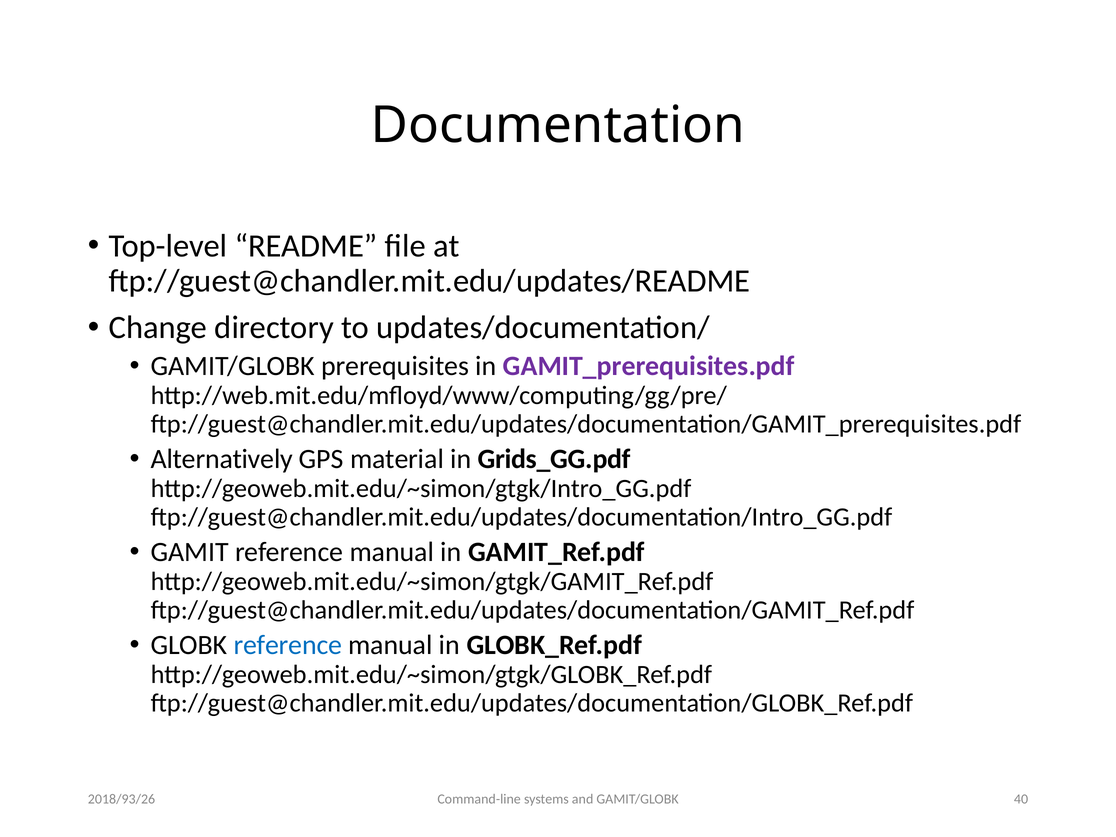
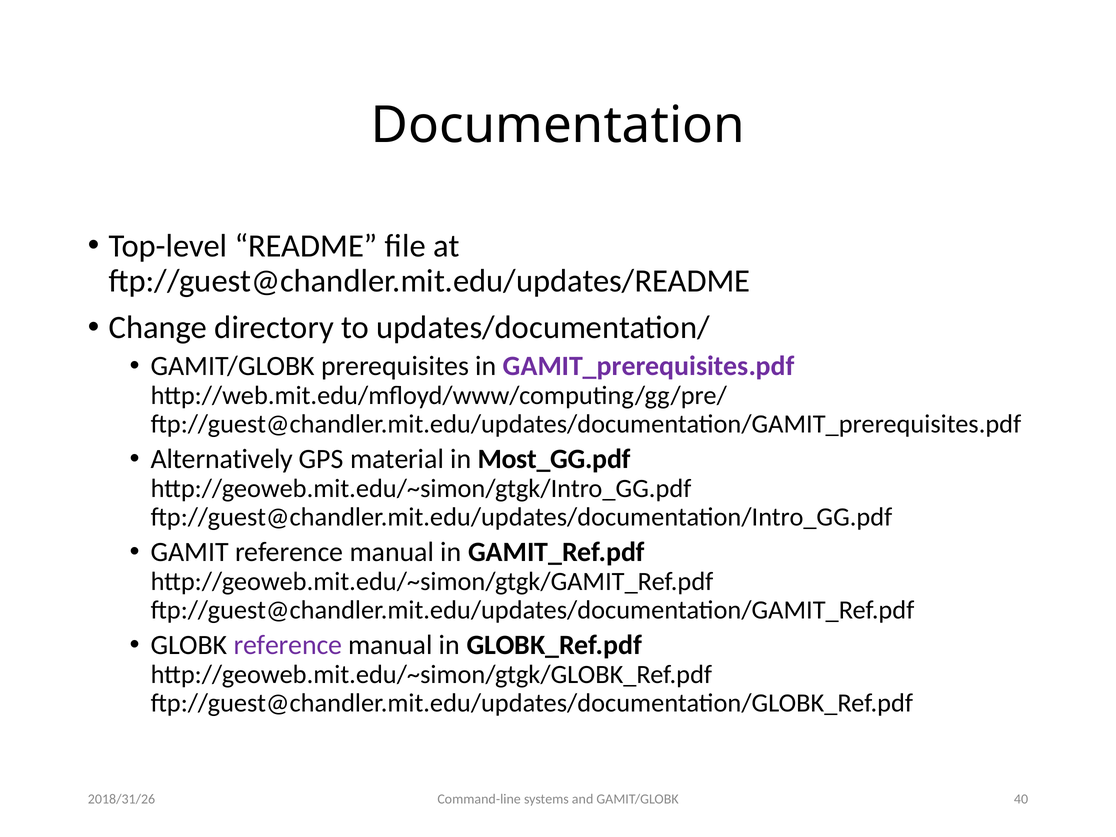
Grids_GG.pdf: Grids_GG.pdf -> Most_GG.pdf (554, 459)
reference colour: blue -> purple (288, 645)
2018/93/26: 2018/93/26 -> 2018/31/26 (122, 799)
